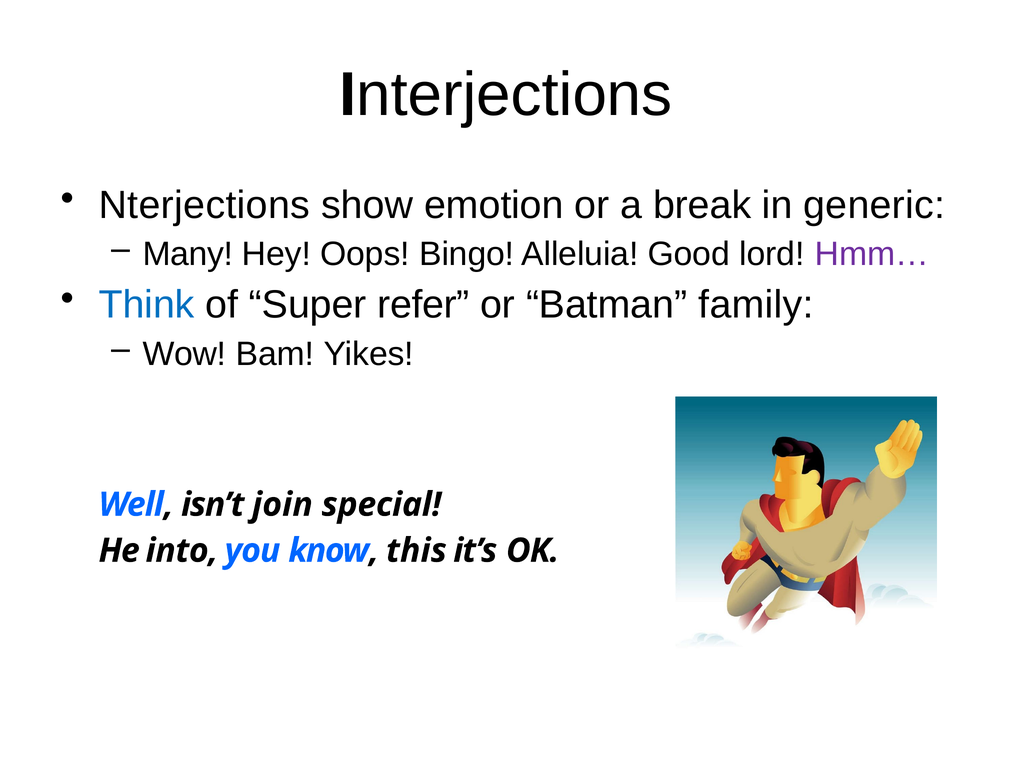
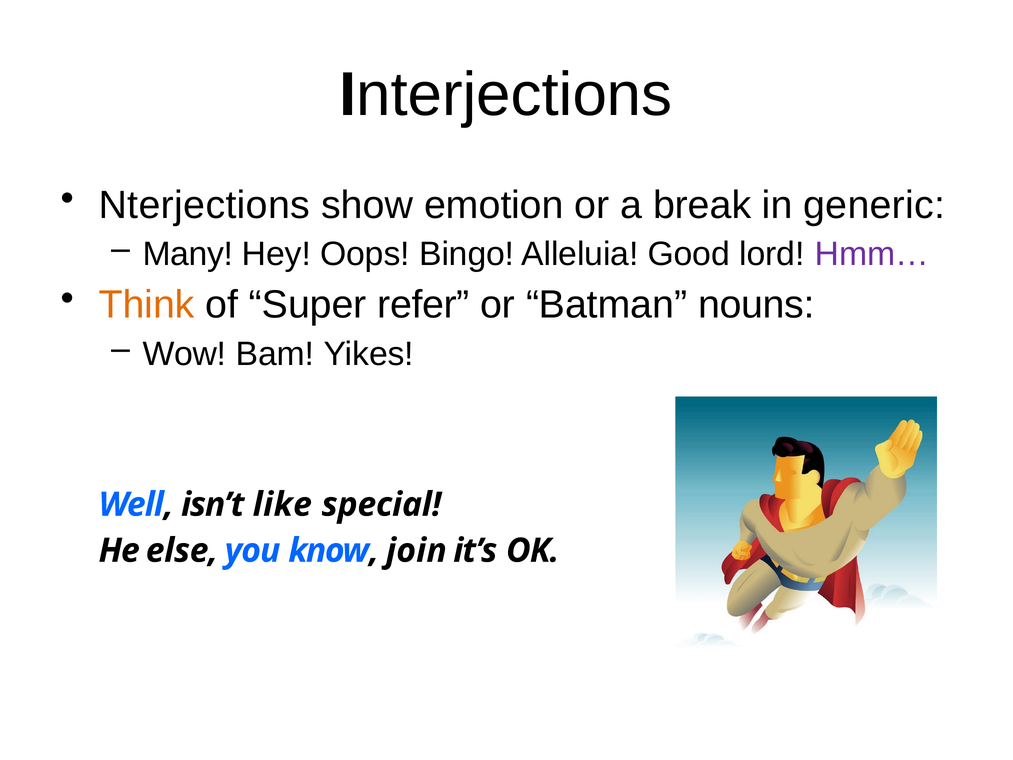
Think colour: blue -> orange (147, 305)
family: family -> nouns (757, 305)
join: join -> like (282, 504)
into: into -> else (182, 550)
this: this -> join (416, 550)
